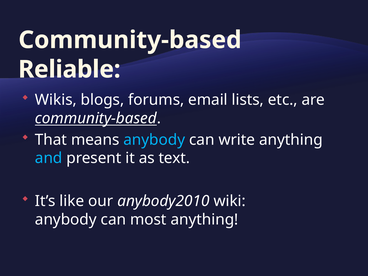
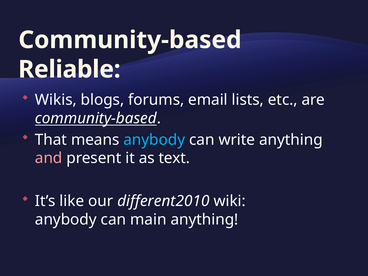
and colour: light blue -> pink (49, 158)
anybody2010: anybody2010 -> different2010 (163, 201)
most: most -> main (148, 219)
